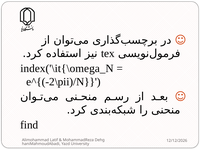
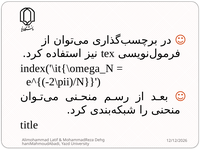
find: find -> title (29, 125)
